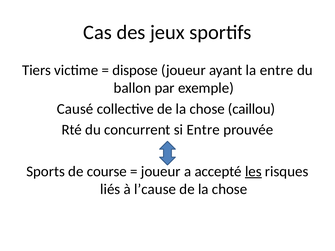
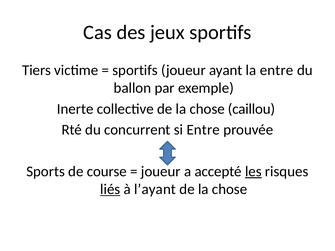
dispose: dispose -> sportifs (135, 70)
Causé: Causé -> Inerte (75, 109)
liés underline: none -> present (110, 189)
l’cause: l’cause -> l’ayant (155, 189)
